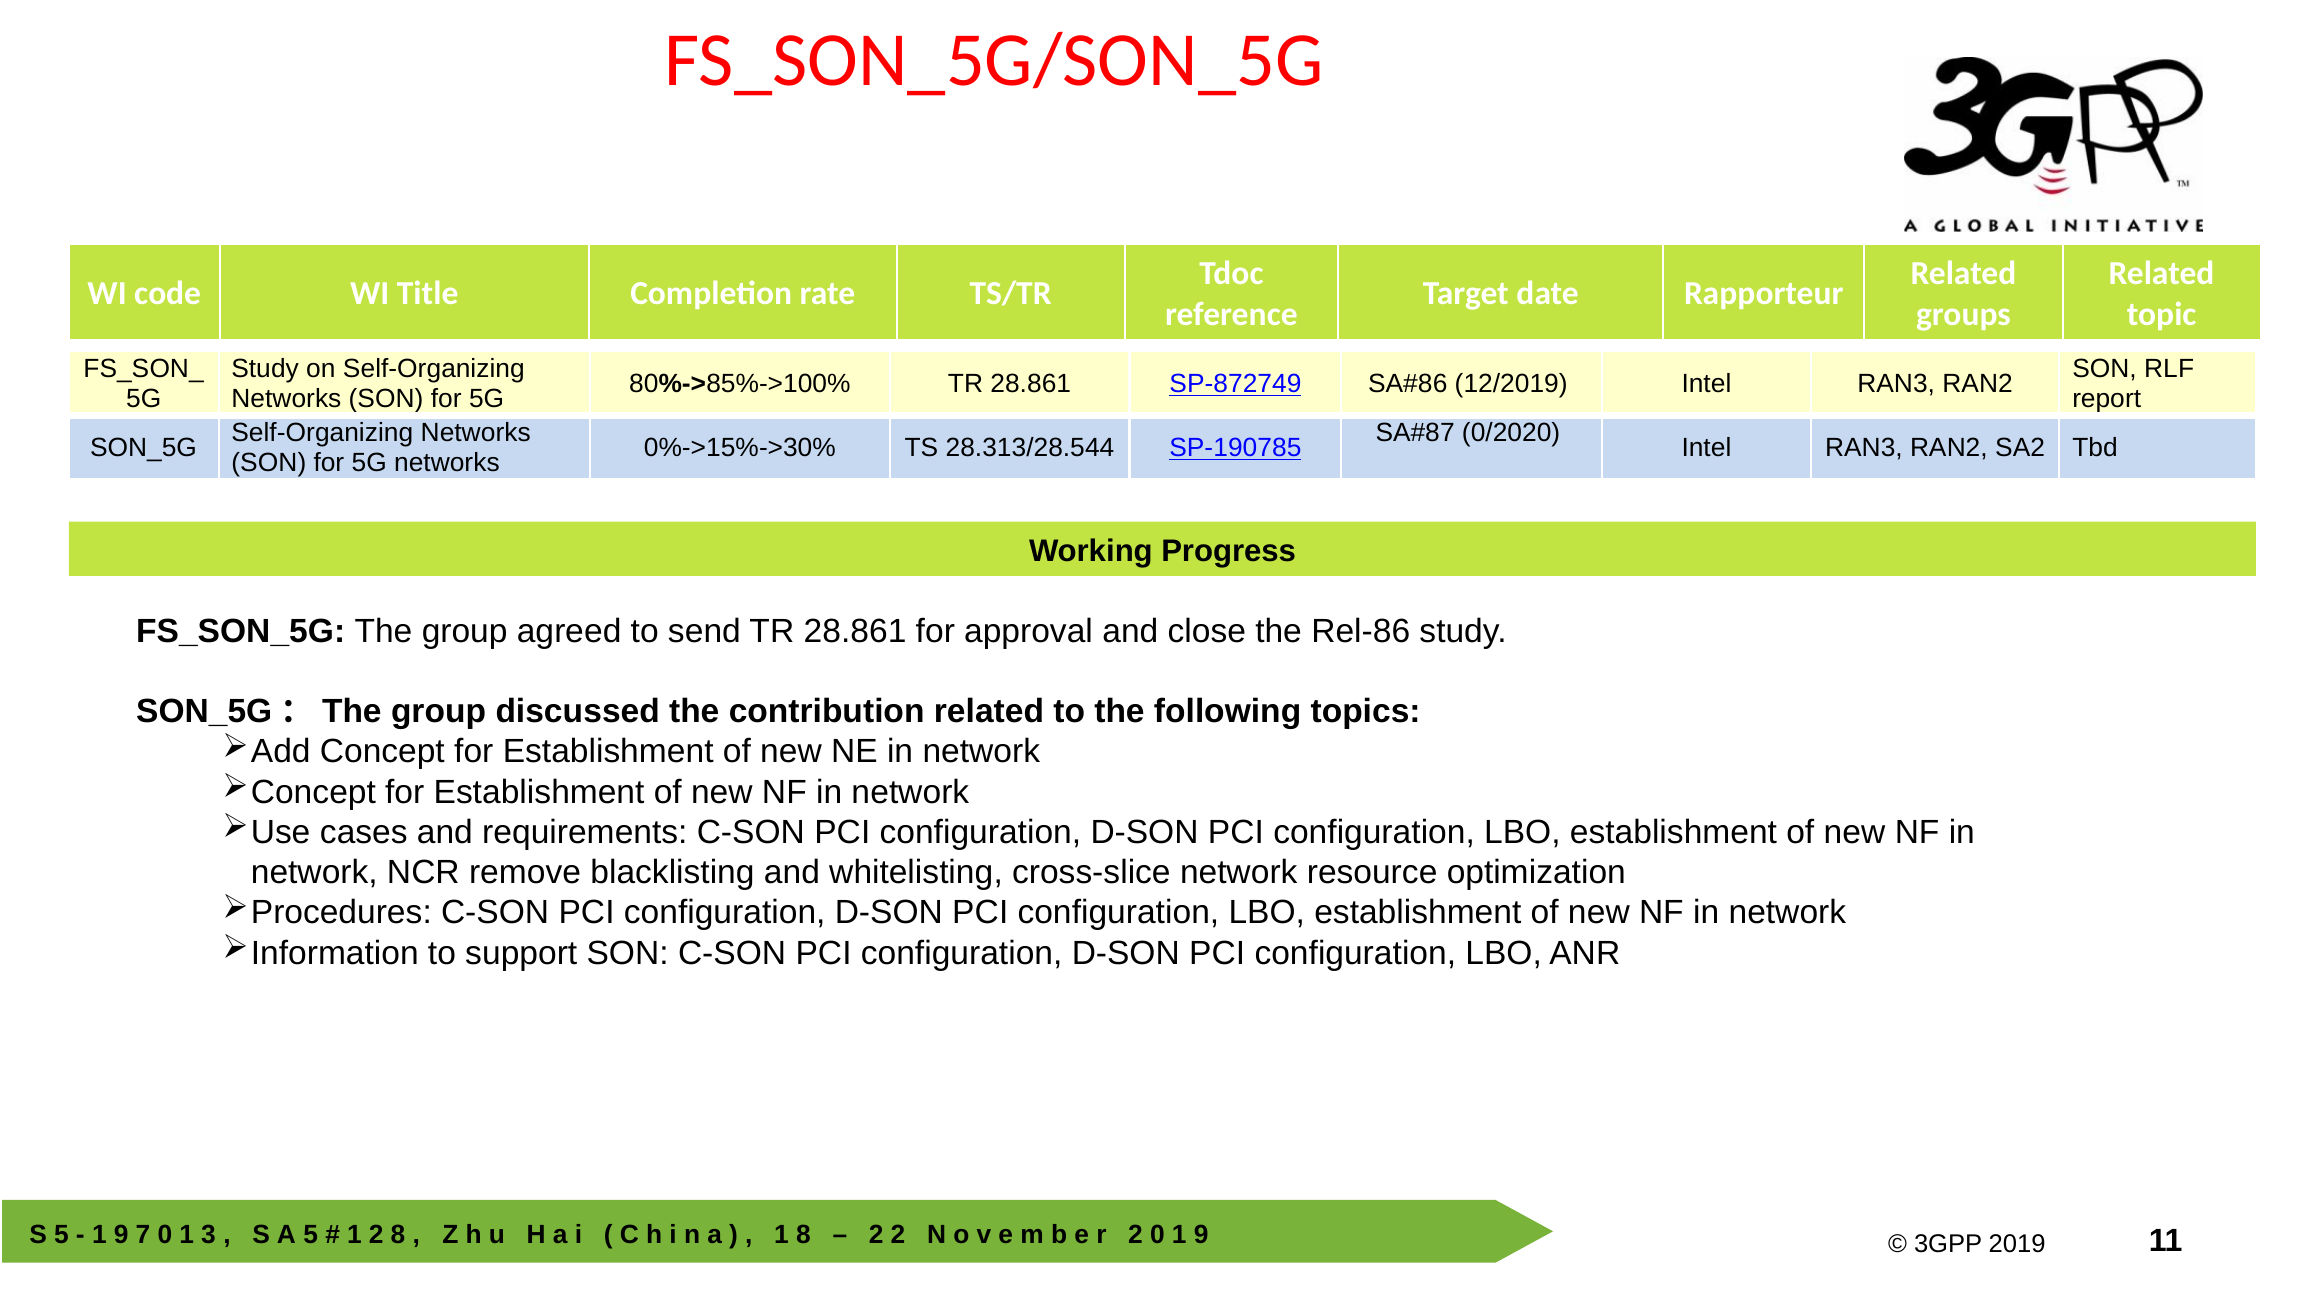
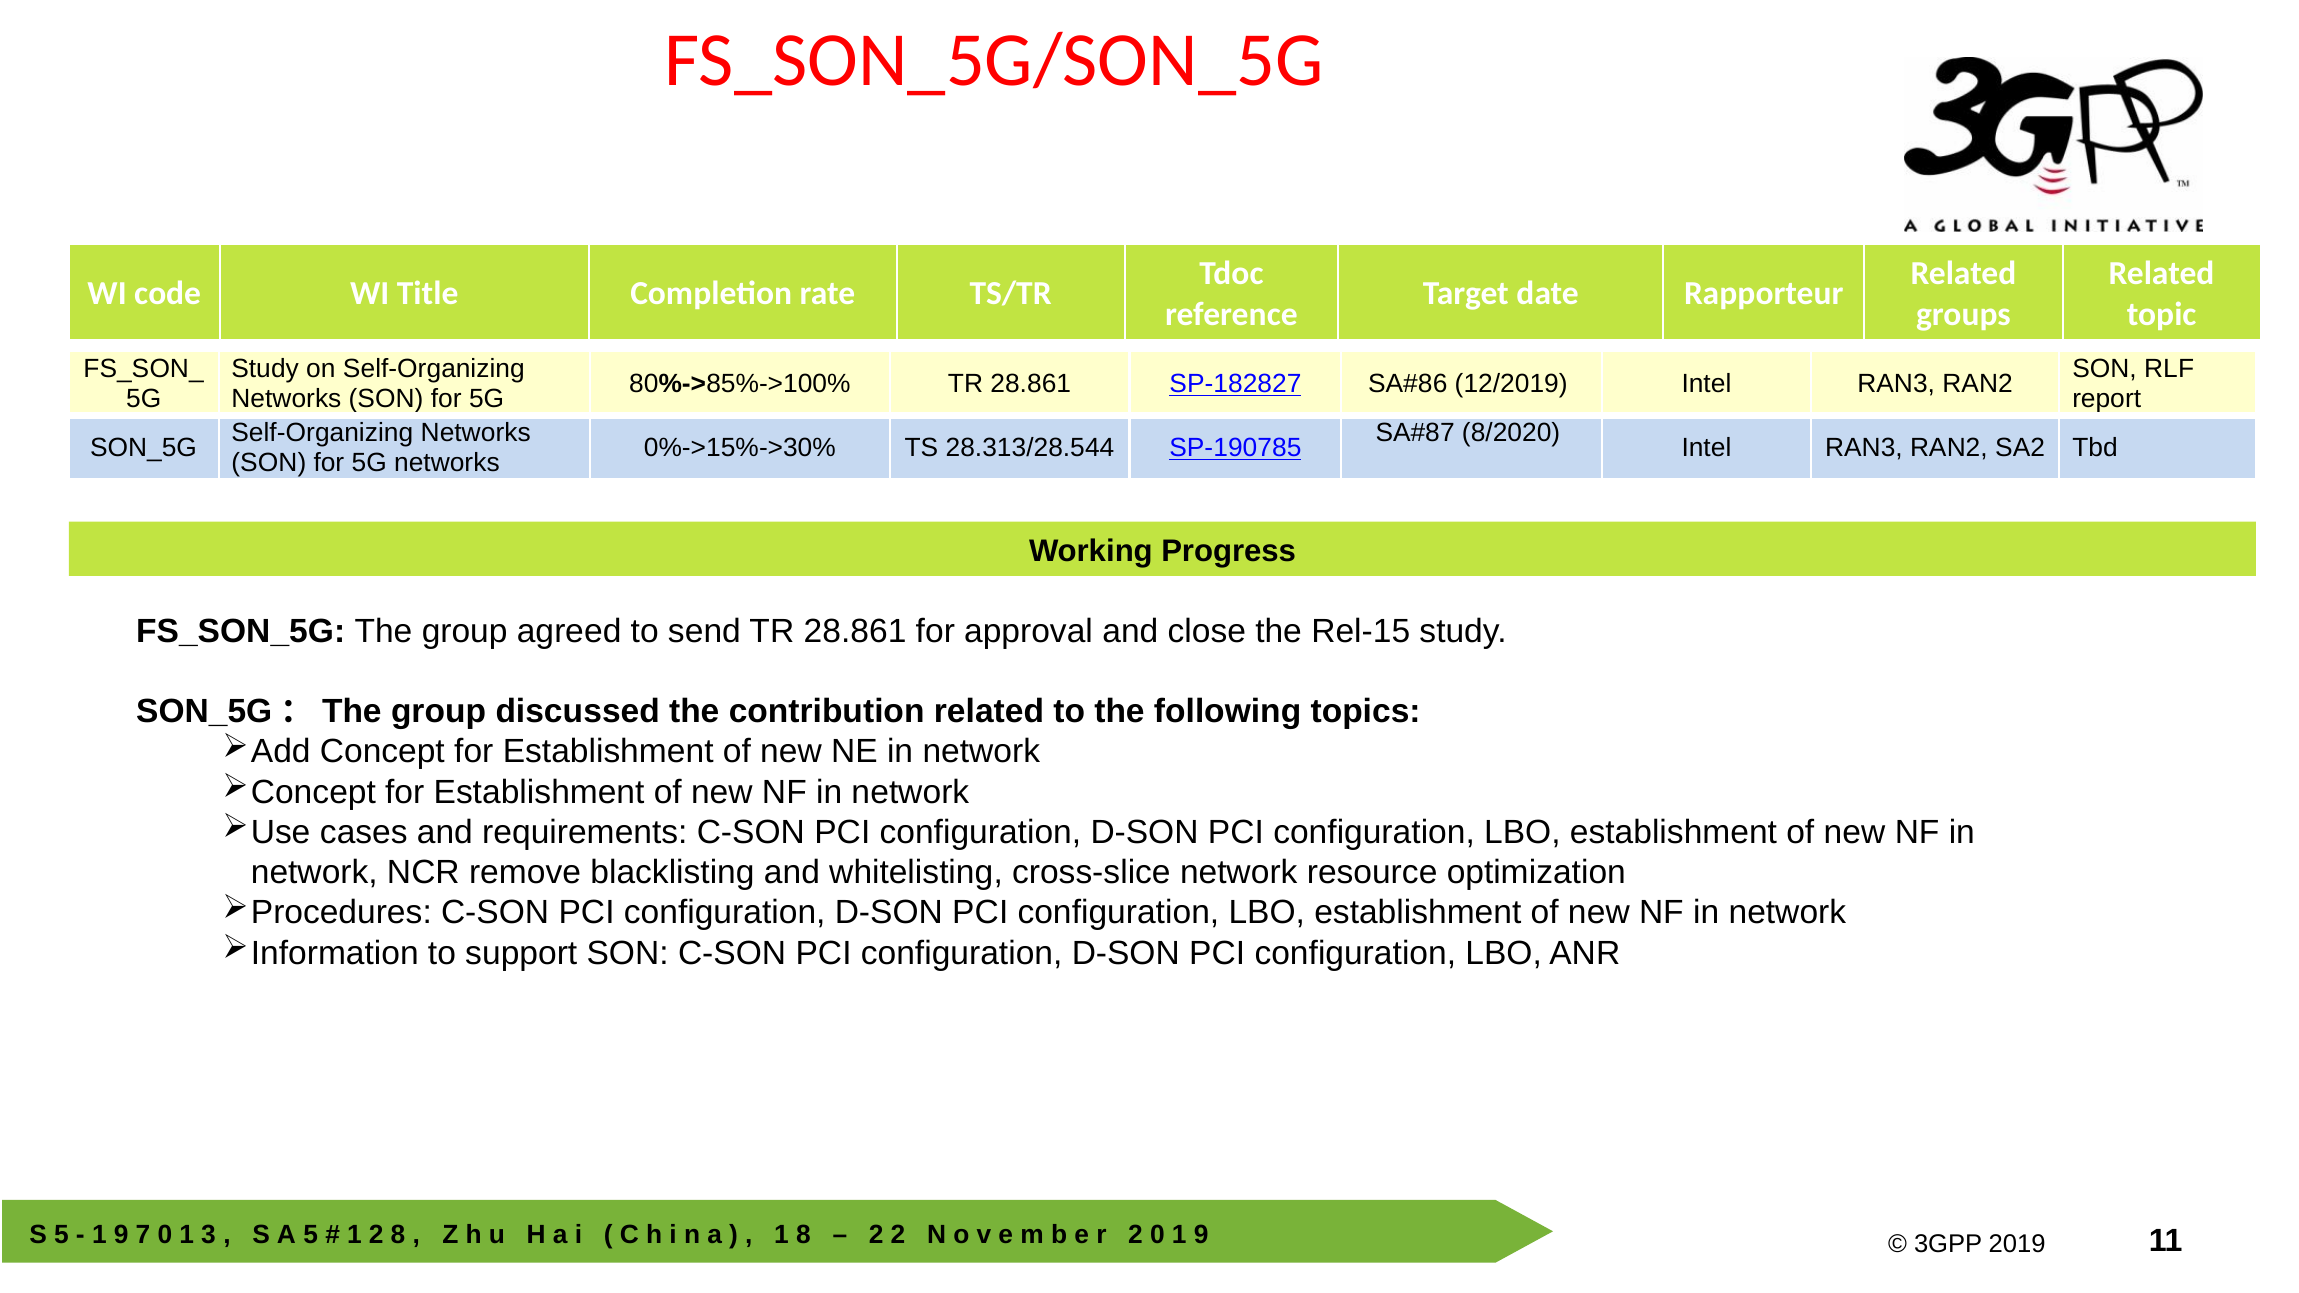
SP-872749: SP-872749 -> SP-182827 (1235, 384)
0/2020: 0/2020 -> 8/2020 (1511, 433)
Rel-86: Rel-86 -> Rel-15 (1361, 631)
